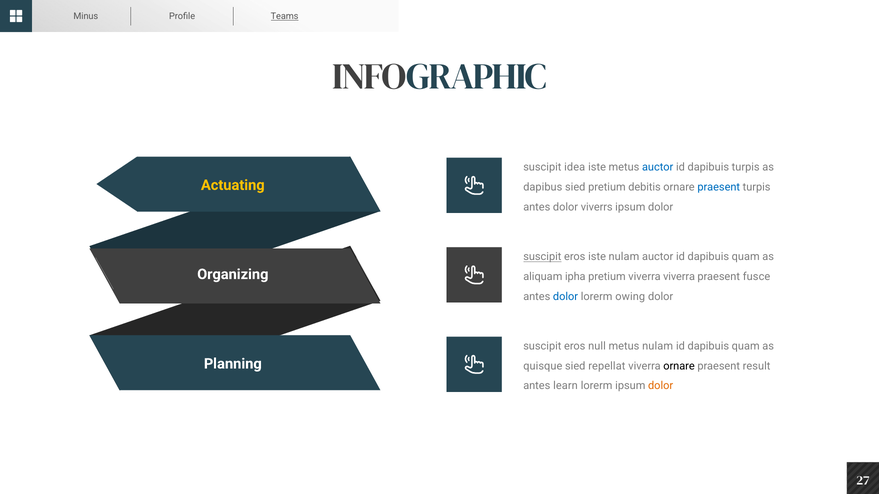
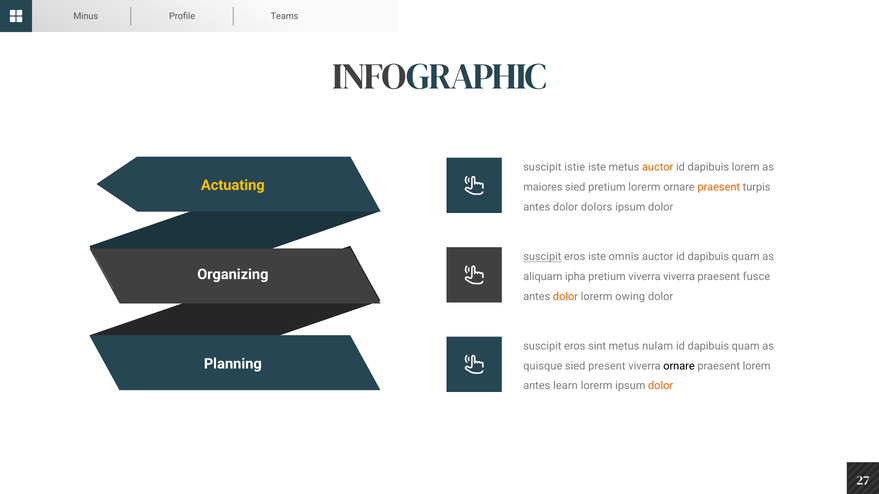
Teams underline: present -> none (285, 16)
idea: idea -> istie (575, 168)
auctor colour: blue -> orange (658, 168)
dapibuis turpis: turpis -> lorem (746, 168)
dapibus: dapibus -> maiores (543, 187)
pretium debitis: debitis -> lorerm (644, 187)
praesent colour: blue -> orange (719, 187)
viverrs: viverrs -> dolors (597, 207)
iste nulam: nulam -> omnis (624, 257)
dolor colour: blue -> orange (566, 297)
null: null -> sint (597, 347)
repellat: repellat -> present (607, 366)
praesent result: result -> lorem (757, 366)
